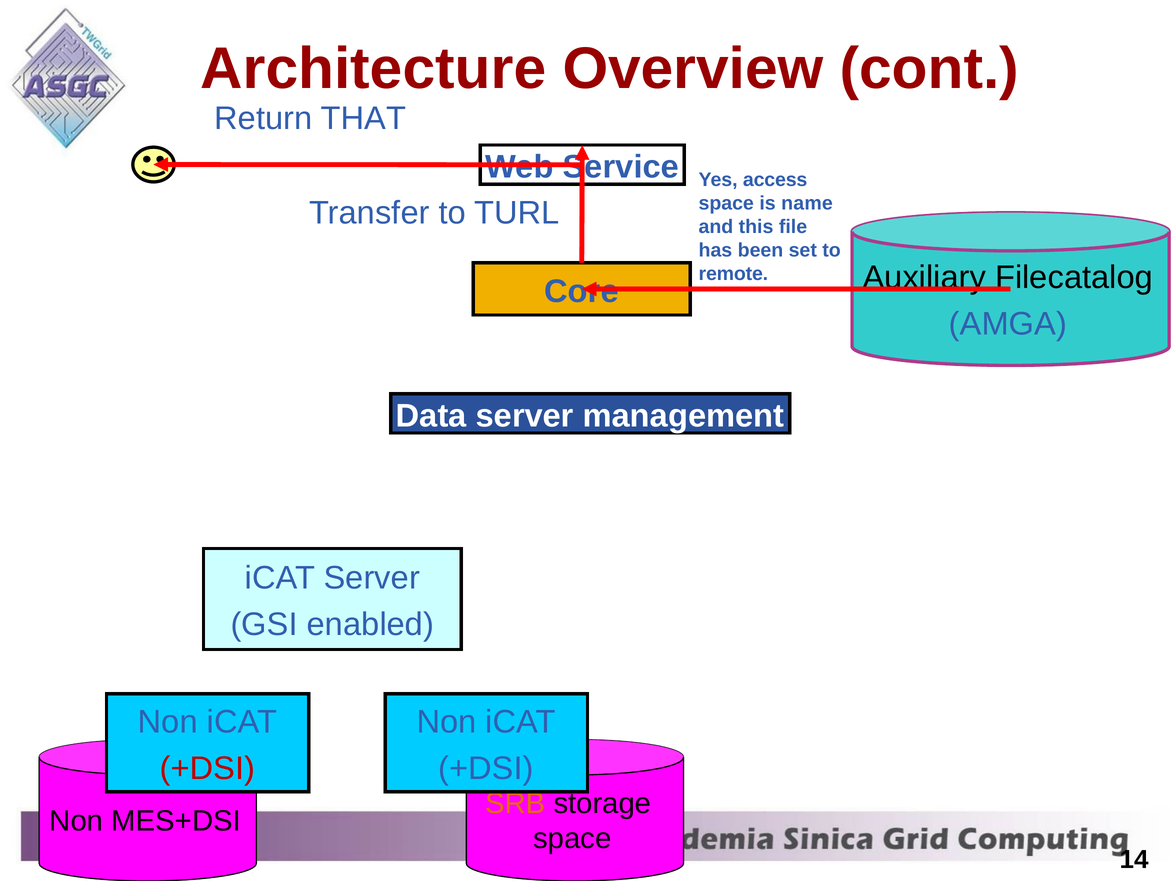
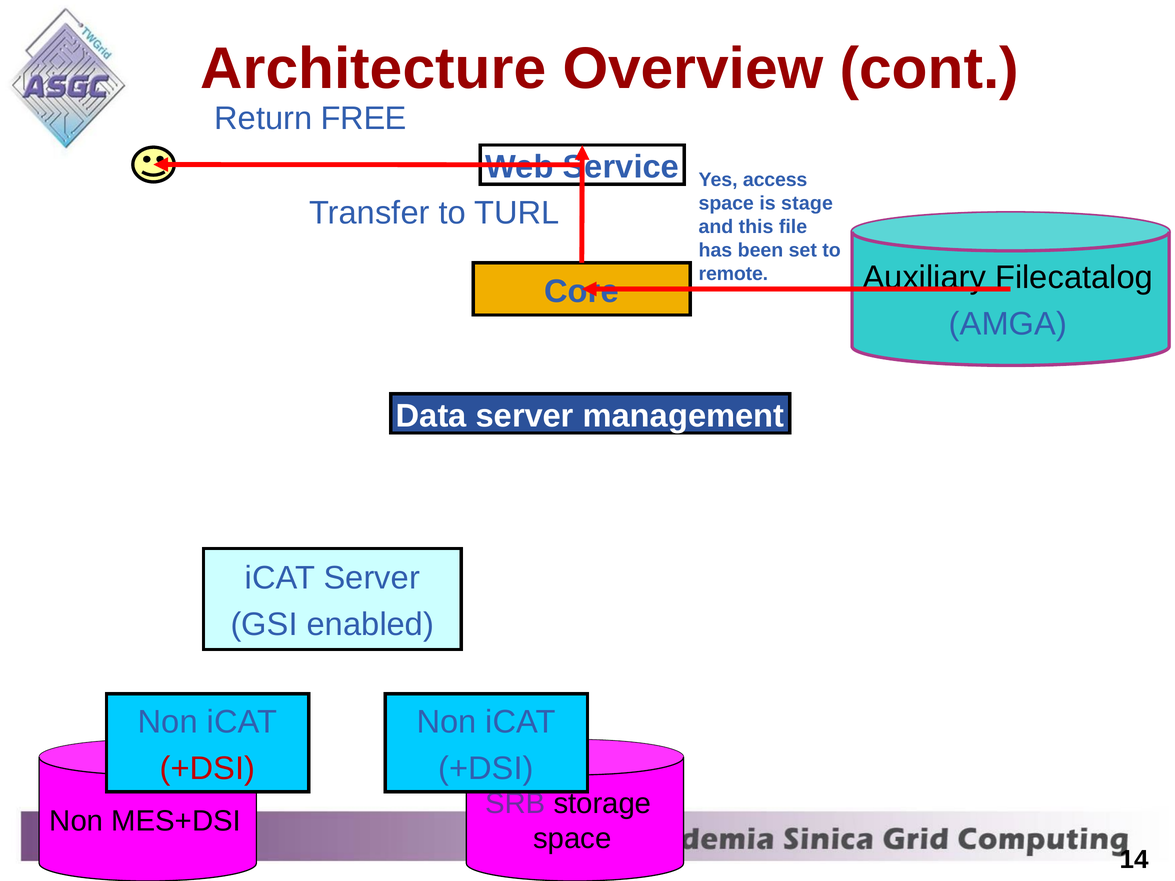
THAT: THAT -> FREE (364, 118)
name: name -> stage (807, 203)
SRB colour: orange -> purple (515, 804)
